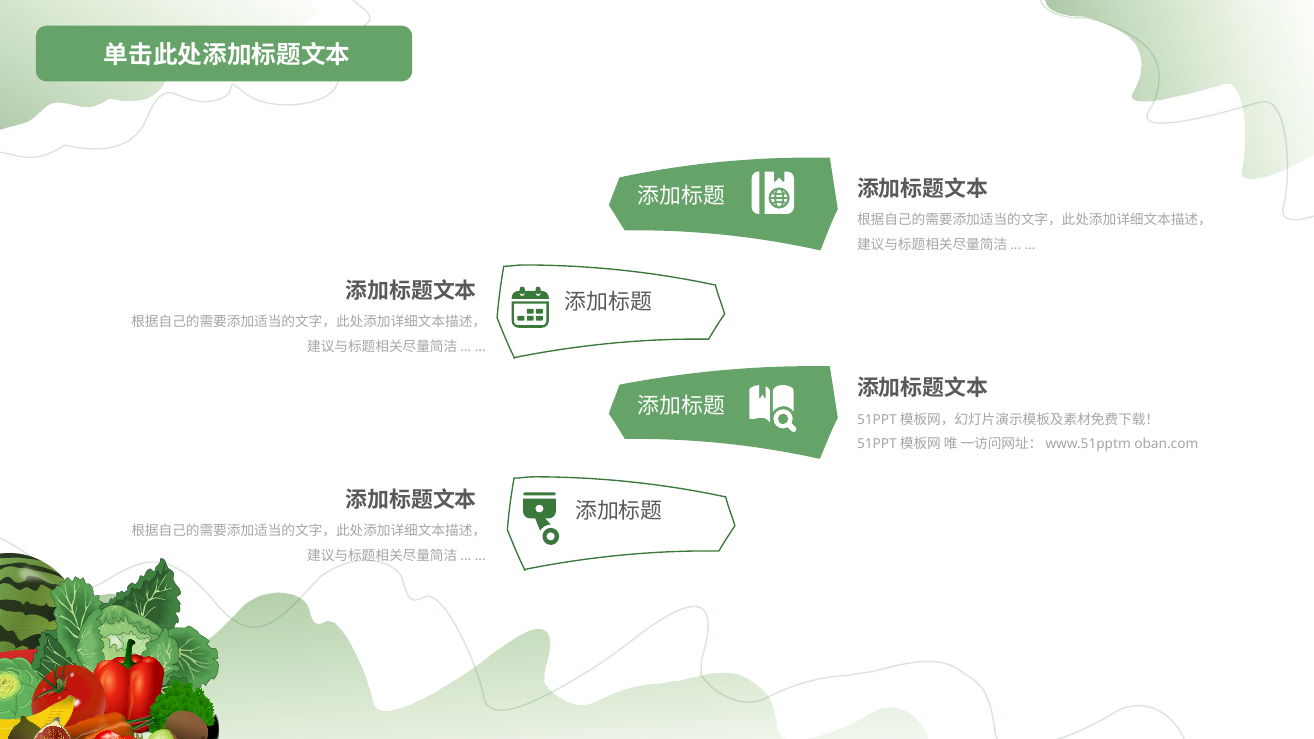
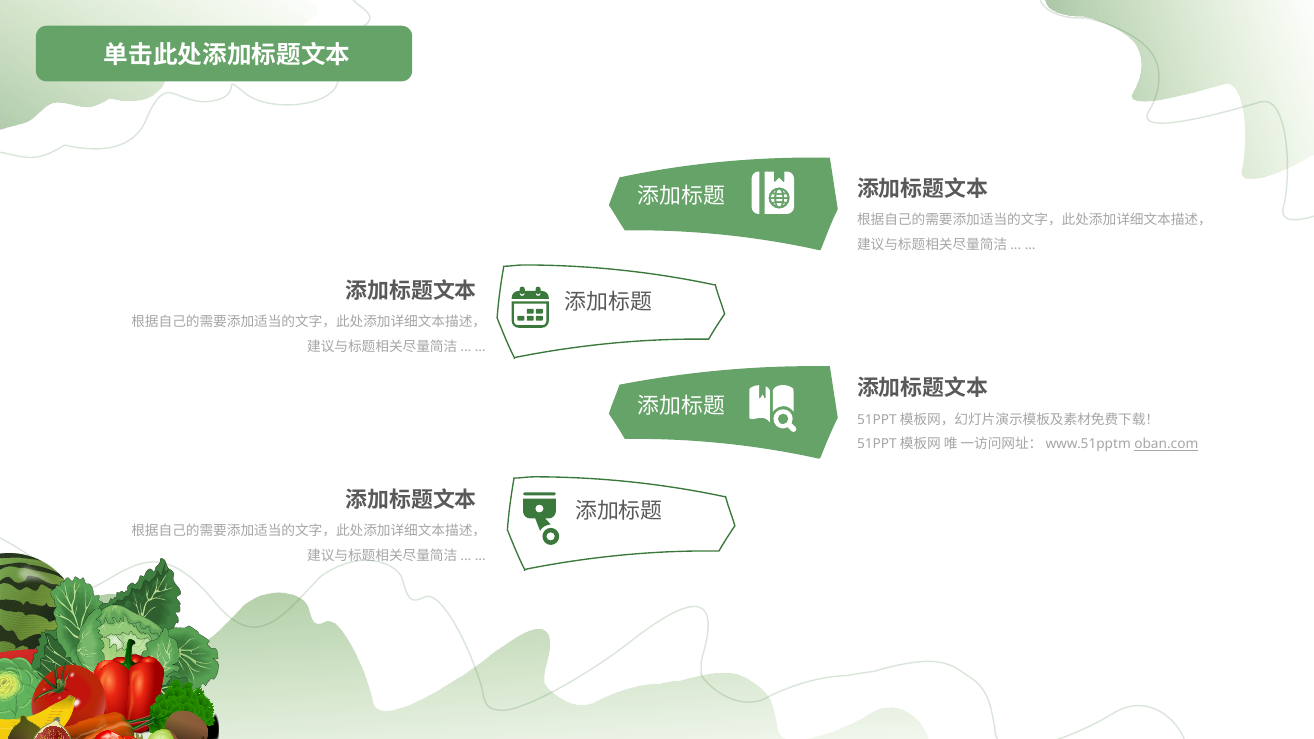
oban.com underline: none -> present (1166, 444)
